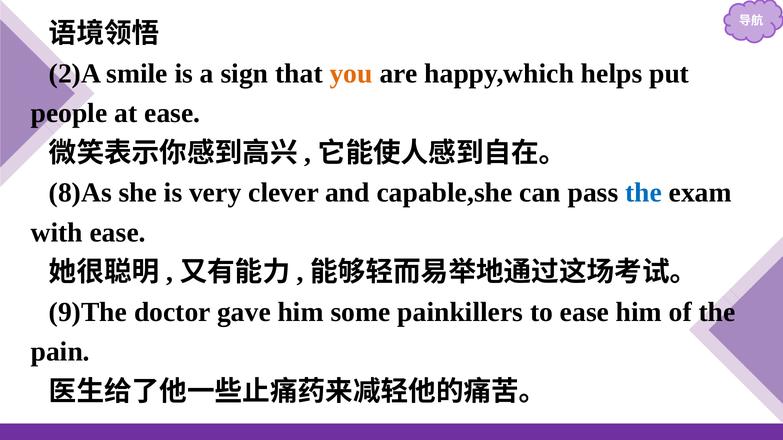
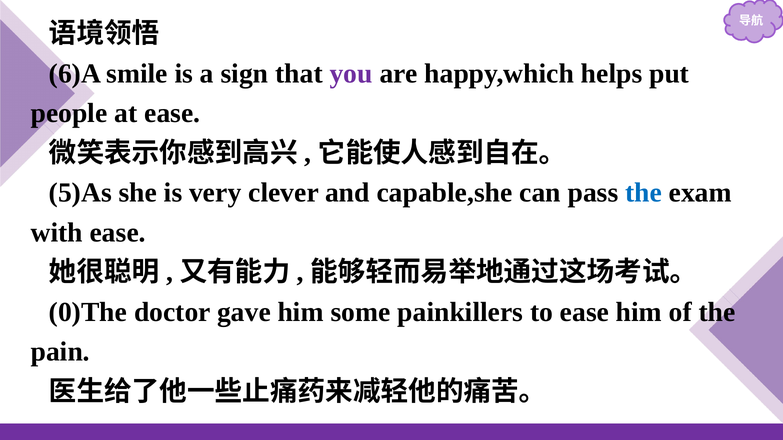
2)A: 2)A -> 6)A (75, 74)
you colour: orange -> purple (351, 74)
8)As: 8)As -> 5)As (80, 193)
9)The: 9)The -> 0)The (88, 312)
